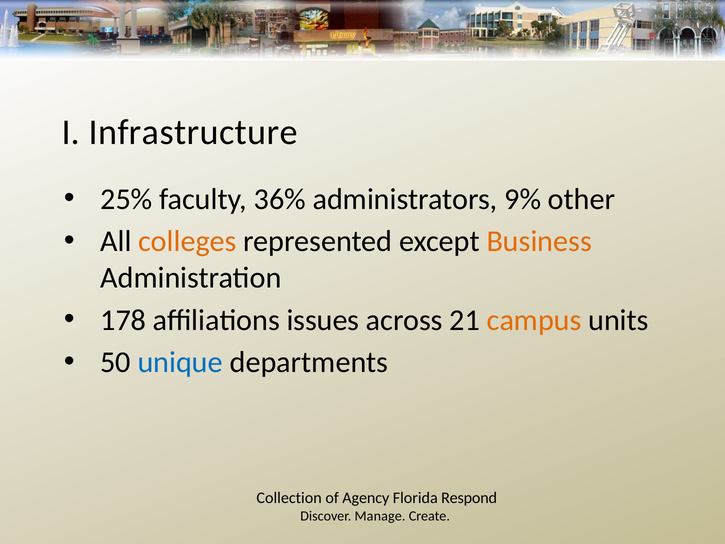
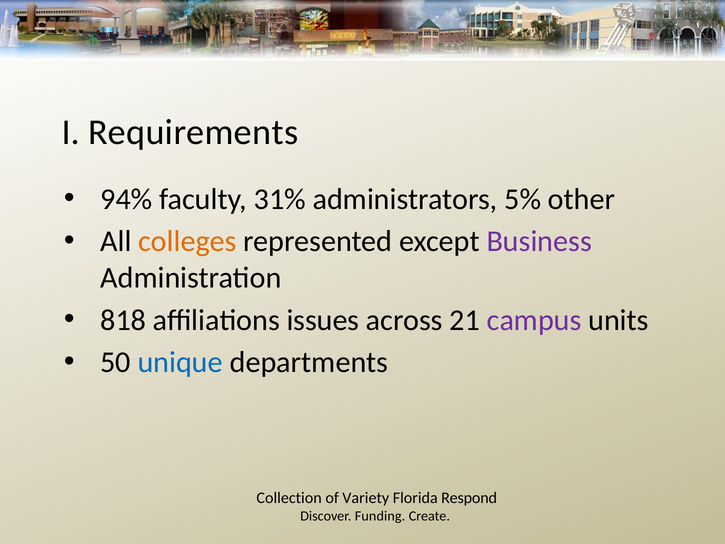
Infrastructure: Infrastructure -> Requirements (193, 132)
25%: 25% -> 94% (126, 199)
36%: 36% -> 31% (280, 199)
9%: 9% -> 5% (523, 199)
Business colour: orange -> purple (539, 241)
178: 178 -> 818 (123, 320)
campus colour: orange -> purple (534, 320)
Agency: Agency -> Variety (366, 498)
Manage: Manage -> Funding (380, 516)
